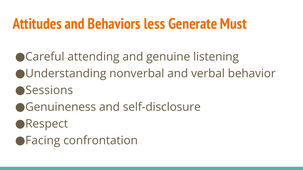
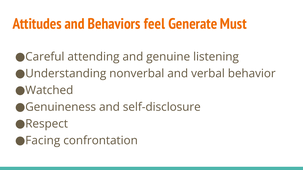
less: less -> feel (154, 24)
Sessions: Sessions -> Watched (49, 90)
